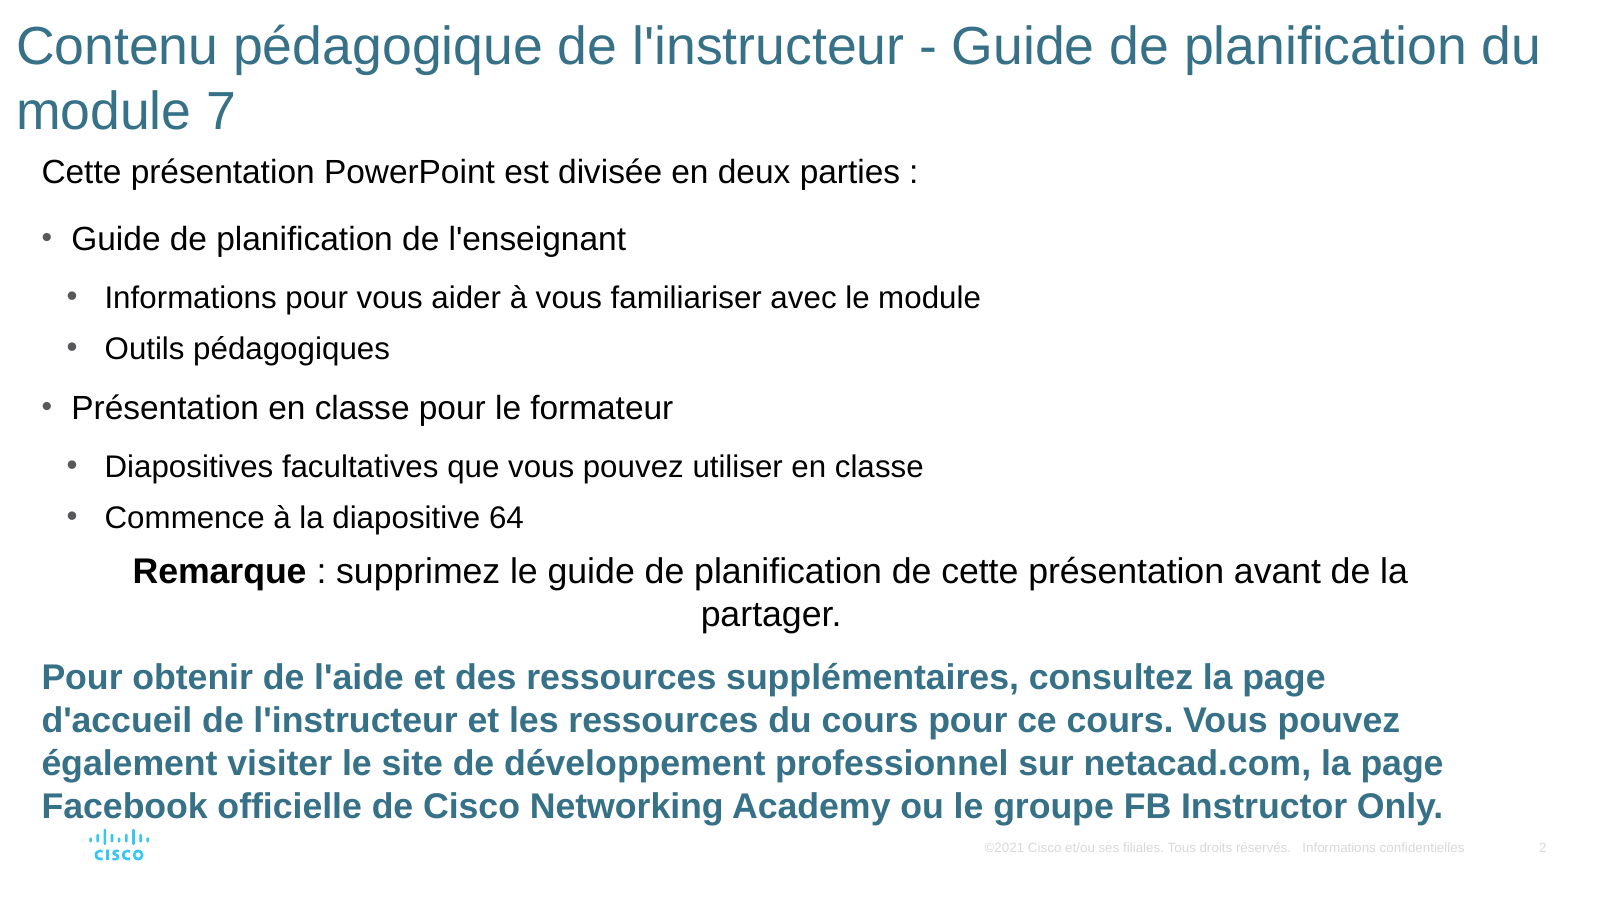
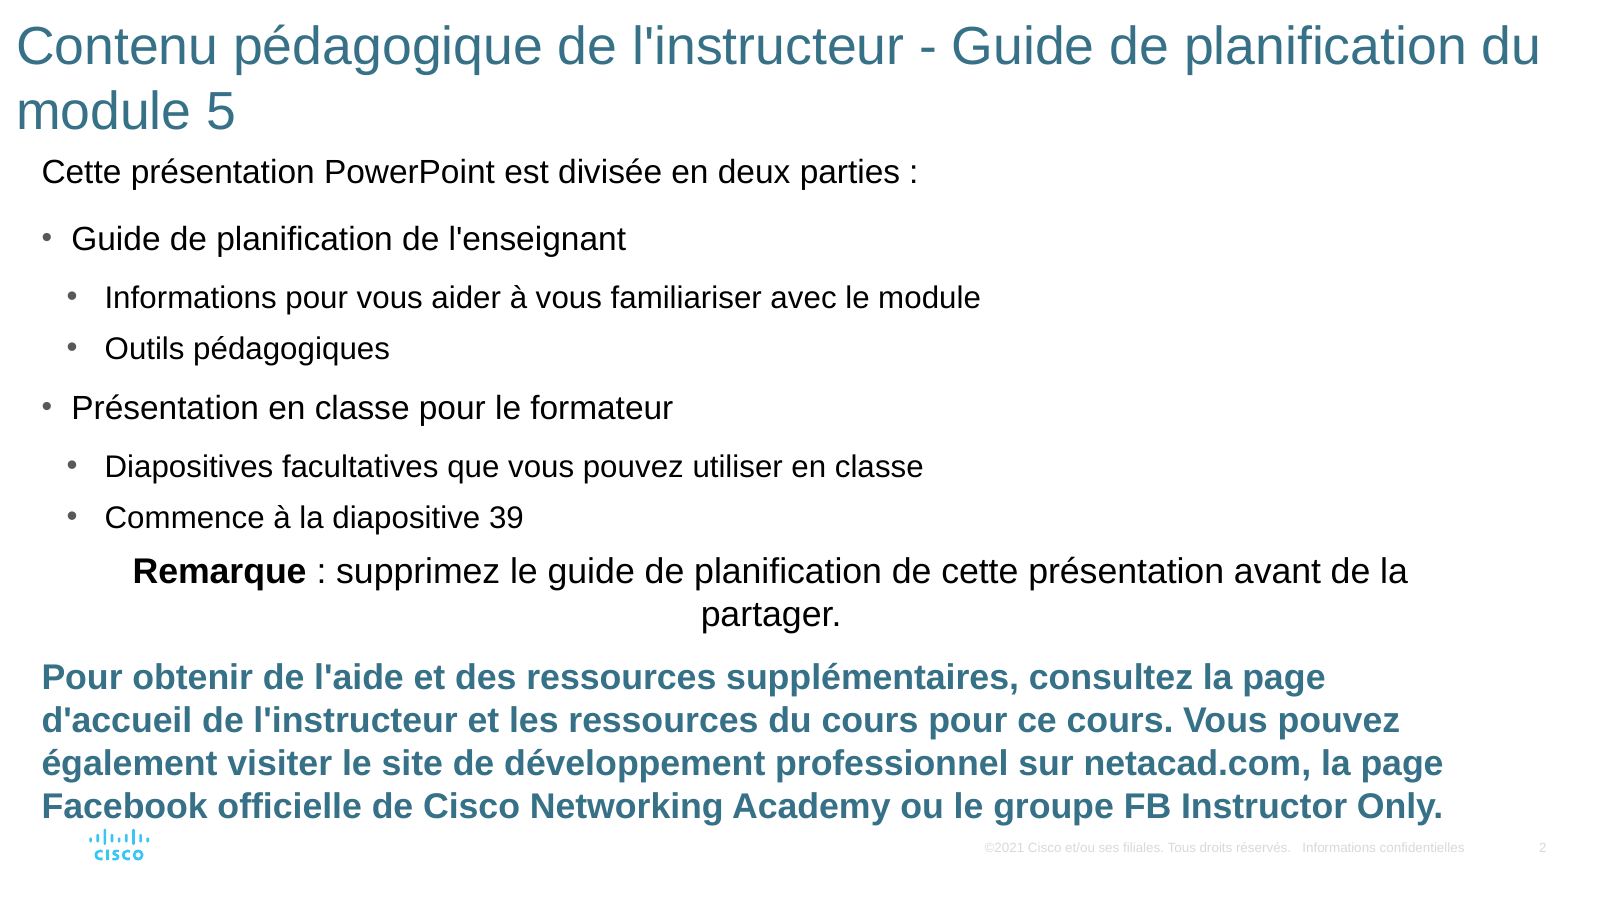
7: 7 -> 5 (221, 111)
64: 64 -> 39 (506, 518)
